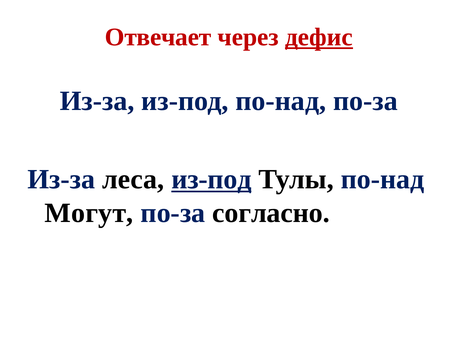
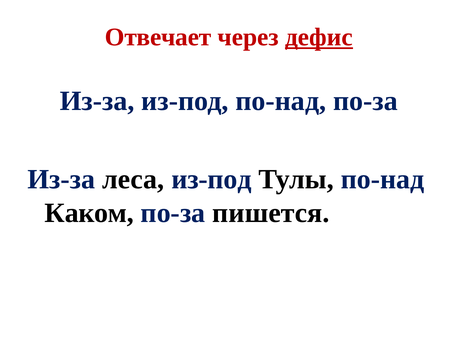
из-под underline: present -> none (211, 180)
Могут: Могут -> Каком (89, 213)
согласно: согласно -> пишется (271, 213)
